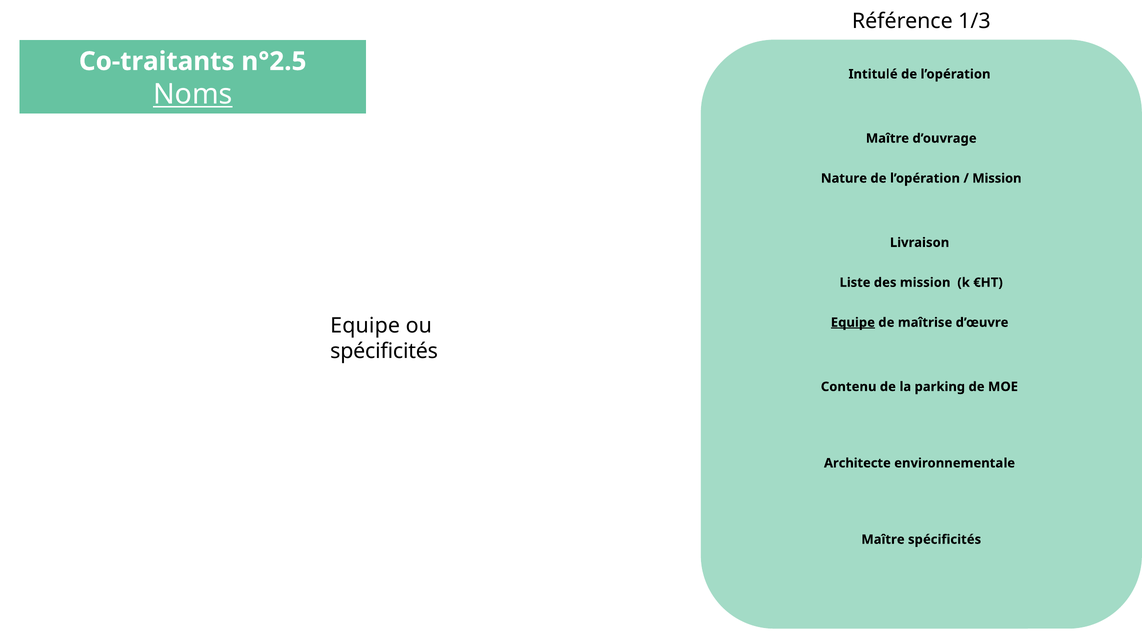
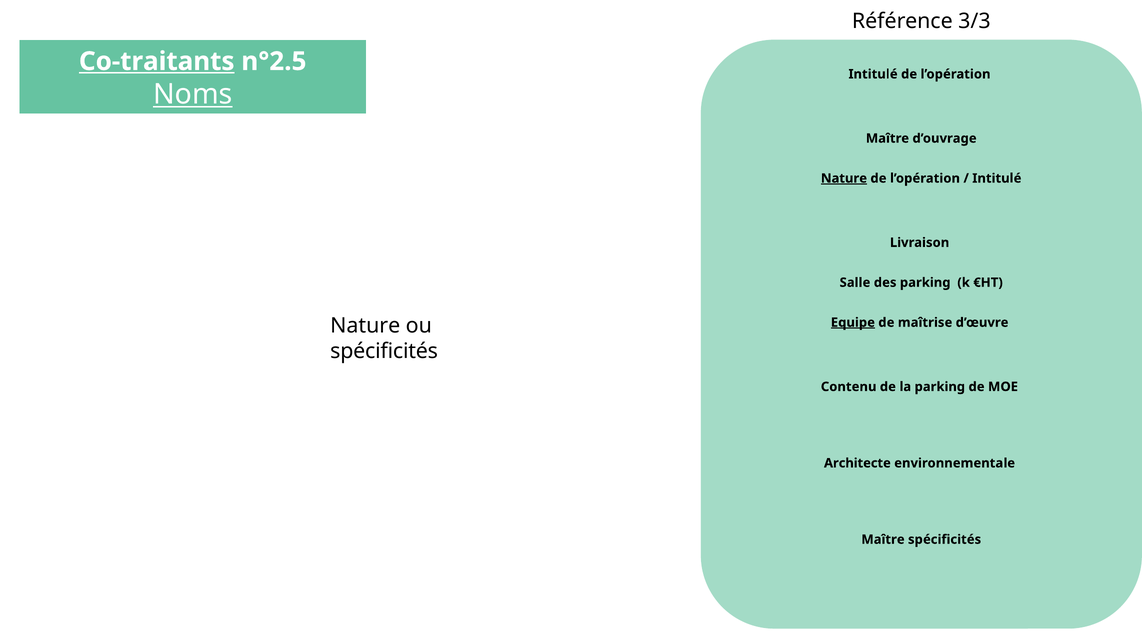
1/3: 1/3 -> 3/3 (974, 21)
Co-traitants underline: none -> present (157, 61)
Nature underline: none -> present (844, 178)
Mission: Mission -> Intitulé (997, 178)
Liste: Liste -> Salle (855, 283)
des mission: mission -> parking (925, 283)
Equipe: Equipe -> Nature (365, 326)
